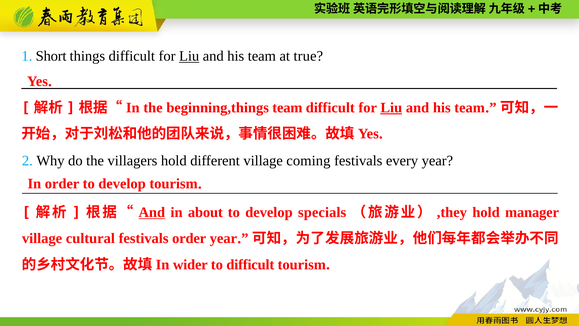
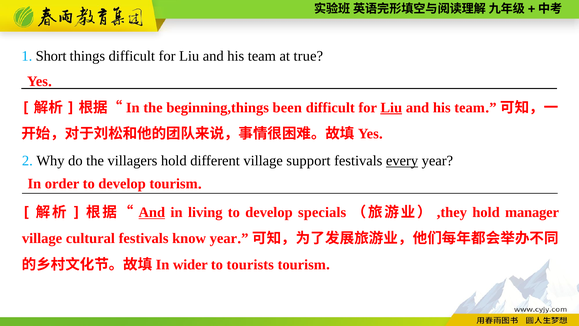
Liu underline: present -> none (189, 56)
beginning,things team: team -> been (287, 108)
coming: coming -> support (308, 161)
every underline: none -> present (402, 161)
about: about -> living (205, 212)
festivals order: order -> know (189, 238)
to difficult: difficult -> tourists (250, 264)
